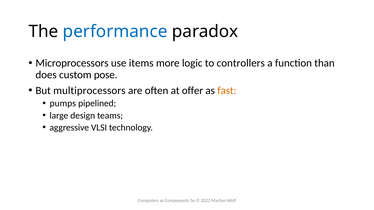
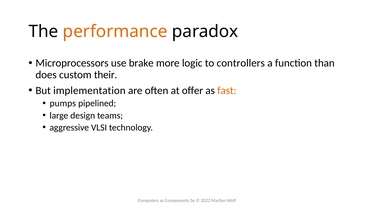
performance colour: blue -> orange (115, 31)
items: items -> brake (141, 63)
pose: pose -> their (106, 75)
multiprocessors: multiprocessors -> implementation (89, 91)
